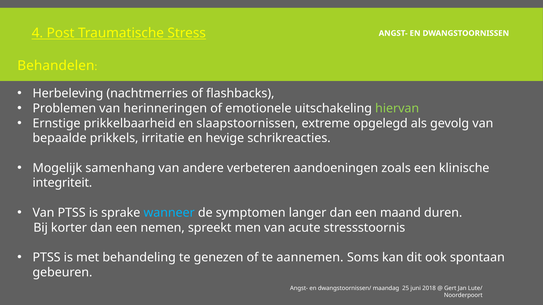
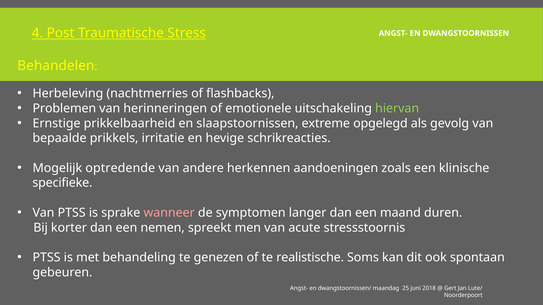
samenhang: samenhang -> optredende (120, 168)
verbeteren: verbeteren -> herkennen (259, 168)
integriteit: integriteit -> specifieke (62, 183)
wanneer colour: light blue -> pink (169, 213)
aannemen: aannemen -> realistische (310, 258)
